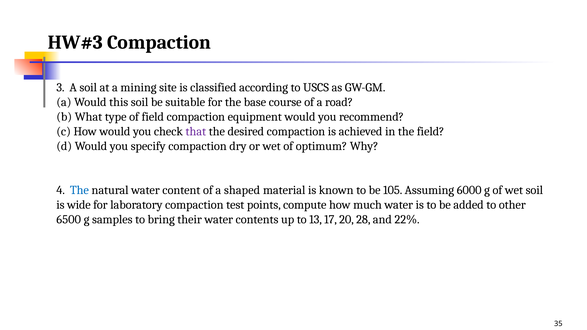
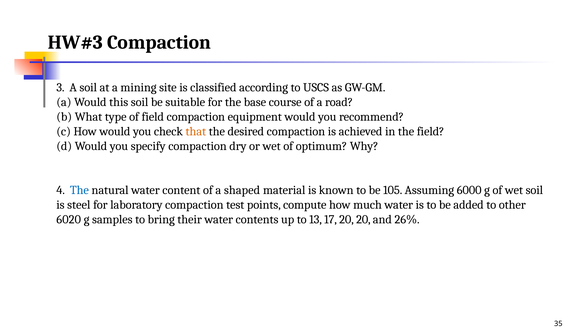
that colour: purple -> orange (196, 132)
wide: wide -> steel (79, 205)
6500: 6500 -> 6020 (69, 220)
20 28: 28 -> 20 (363, 220)
22%: 22% -> 26% (407, 220)
